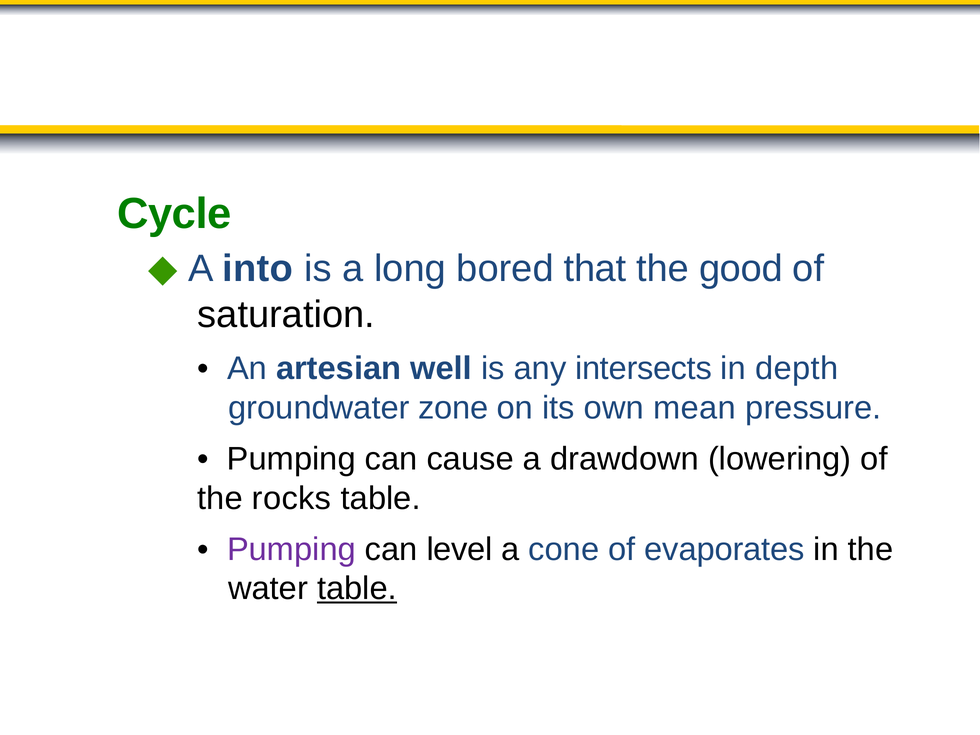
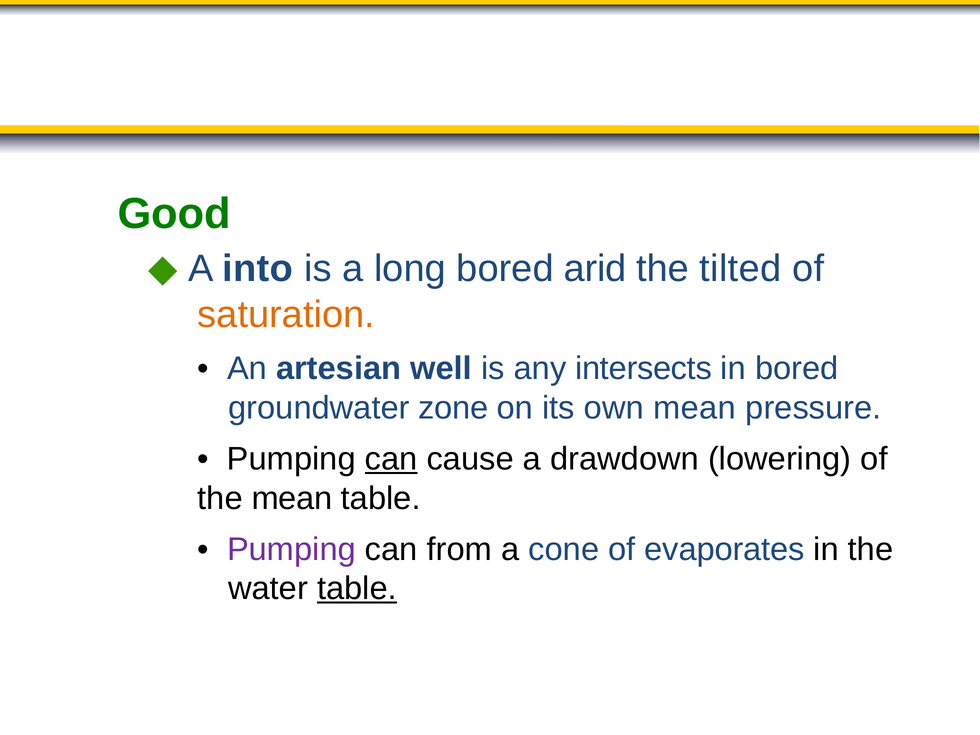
Cycle: Cycle -> Good (174, 214)
that: that -> arid (595, 269)
good: good -> tilted (741, 269)
saturation colour: black -> orange (286, 314)
in depth: depth -> bored (797, 369)
can underline: none -> present (391, 459)
the rocks: rocks -> mean (292, 498)
level: level -> from (459, 549)
